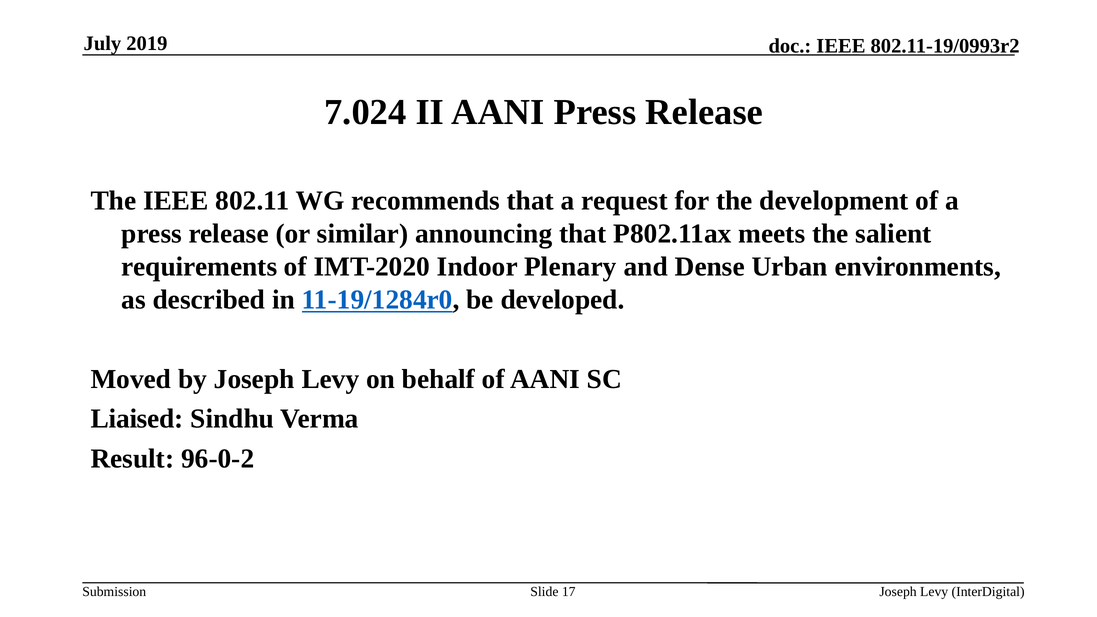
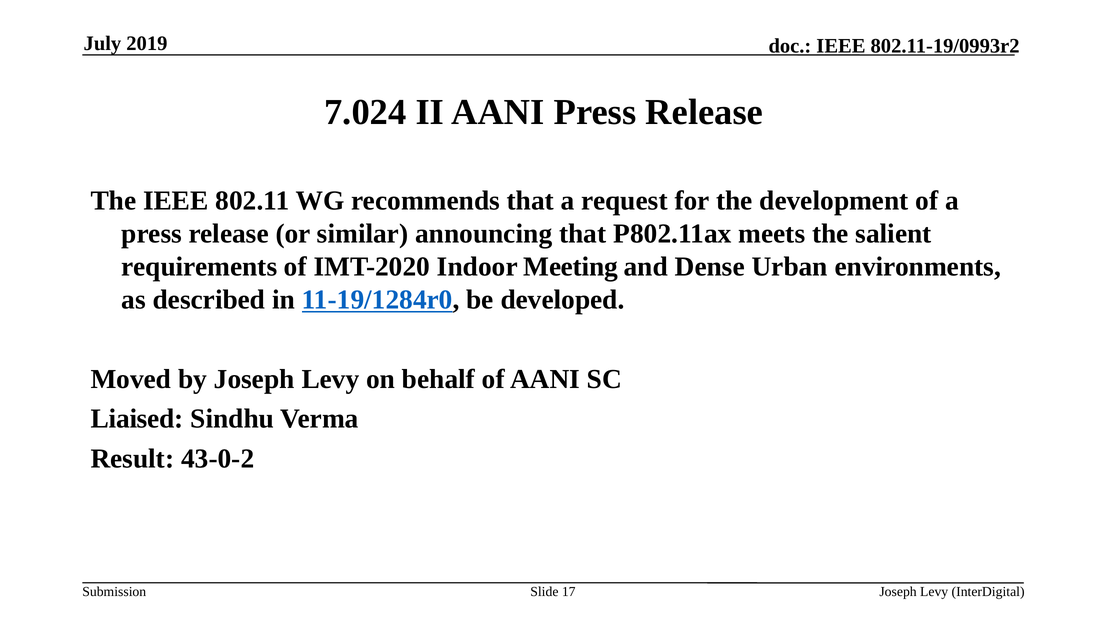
Plenary: Plenary -> Meeting (571, 267)
96-0-2: 96-0-2 -> 43-0-2 (218, 459)
